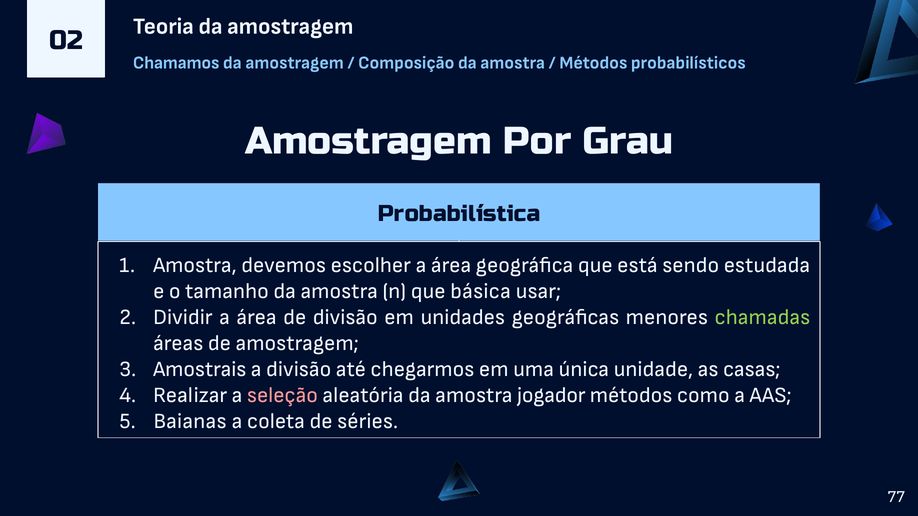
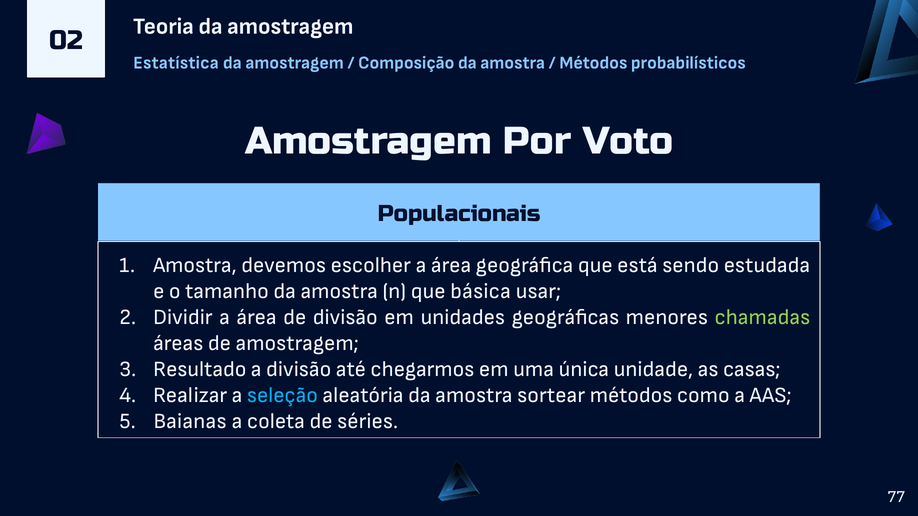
Chamamos: Chamamos -> Estatística (176, 63)
Grau: Grau -> Voto (628, 141)
Probabilística: Probabilística -> Populacionais (459, 214)
Amostrais: Amostrais -> Resultado (200, 370)
seleção colour: pink -> light blue (282, 396)
jogador: jogador -> sortear (551, 396)
